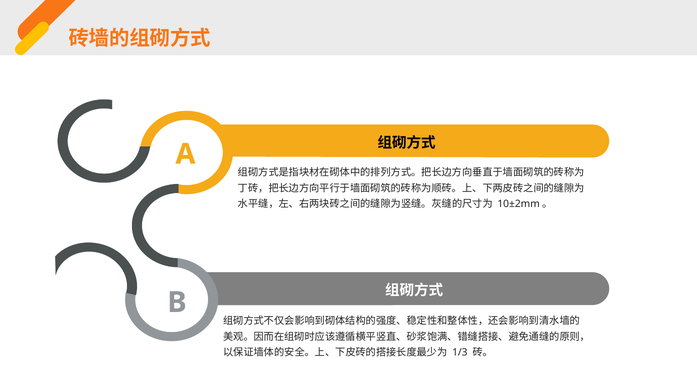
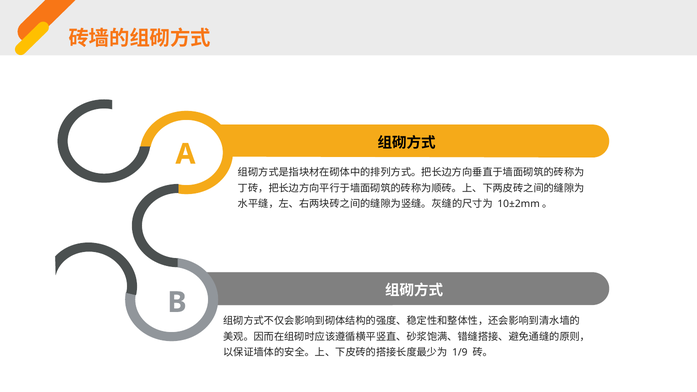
1/3: 1/3 -> 1/9 (460, 353)
